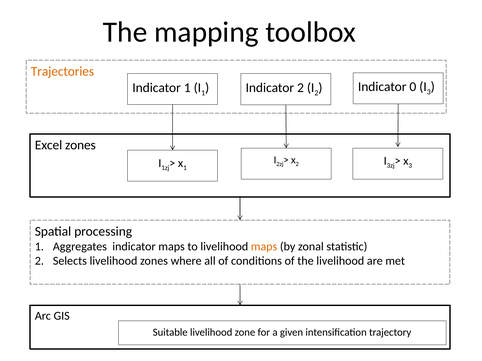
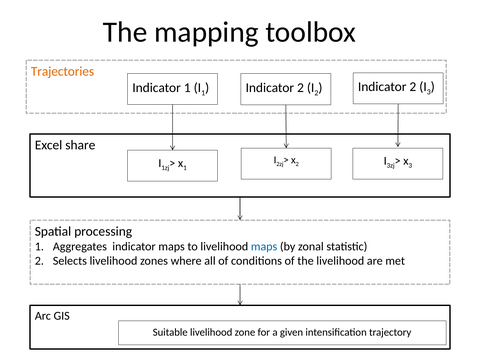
0: 0 -> 2 (413, 87)
Excel zones: zones -> share (80, 145)
maps colour: orange -> blue (264, 247)
